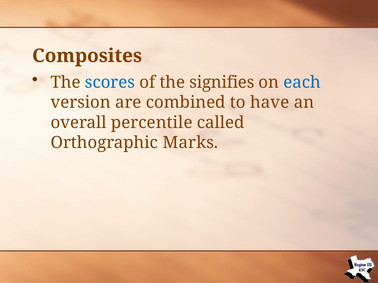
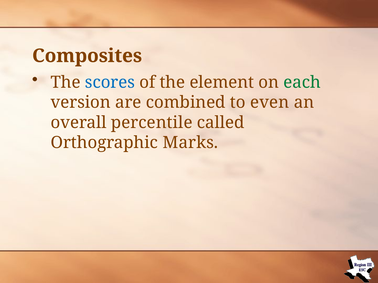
signifies: signifies -> element (222, 82)
each colour: blue -> green (302, 82)
have: have -> even (270, 103)
